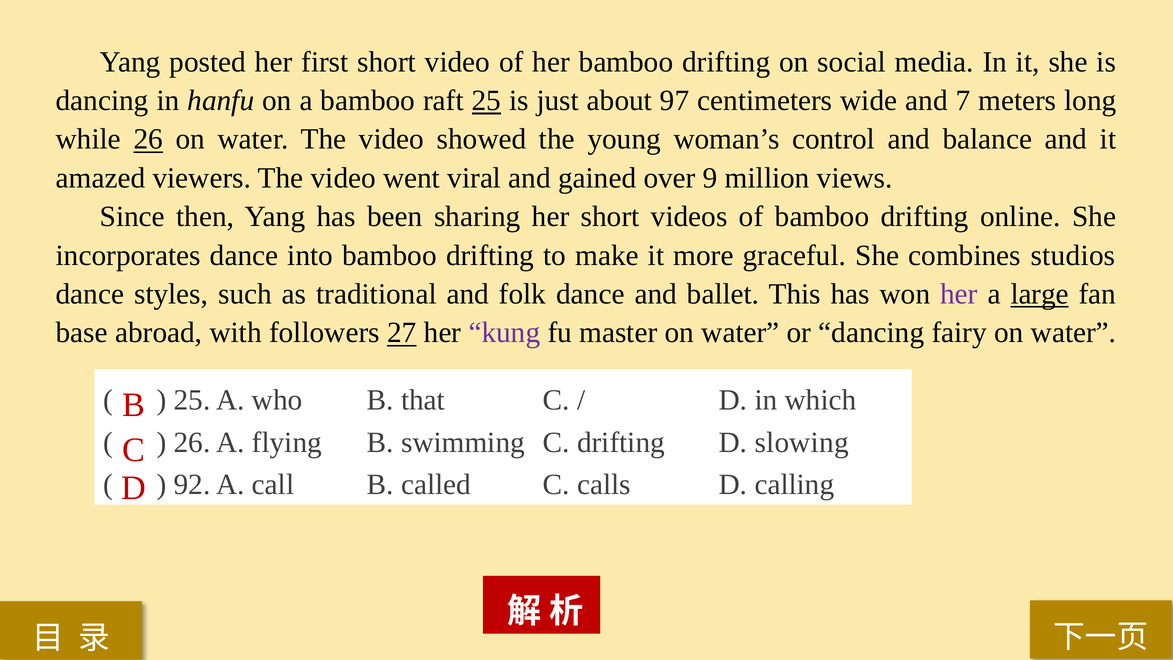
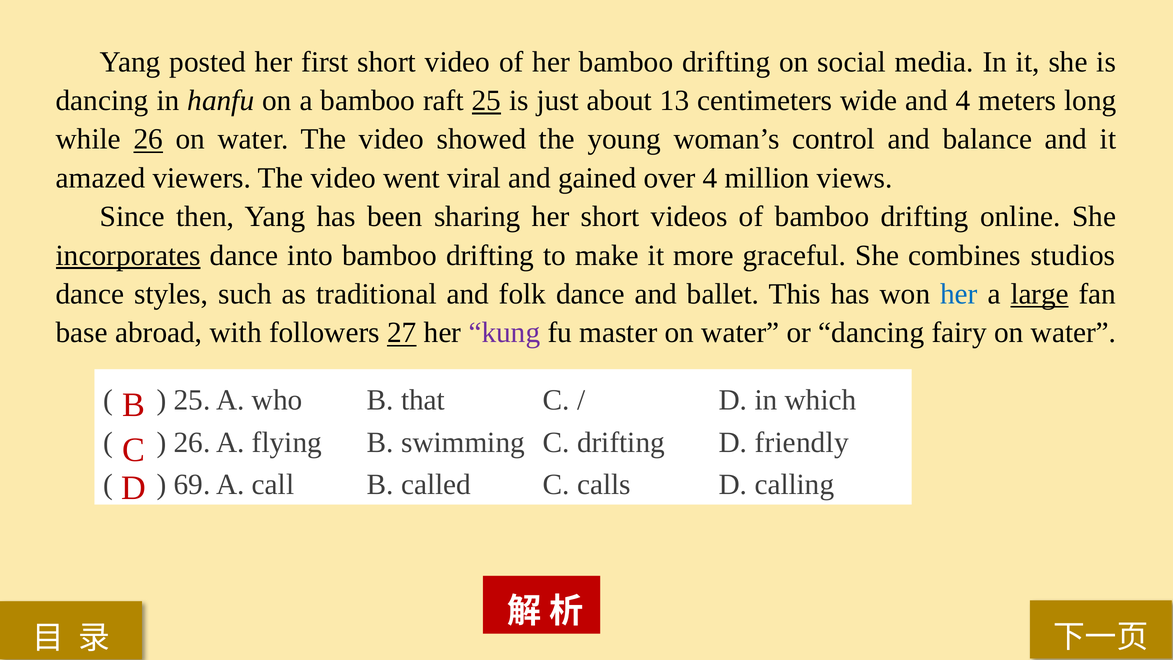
97: 97 -> 13 (675, 101)
and 7: 7 -> 4 (963, 101)
over 9: 9 -> 4 (710, 178)
incorporates underline: none -> present (128, 255)
her colour: purple -> blue (959, 294)
slowing: slowing -> friendly (802, 442)
92: 92 -> 69 (192, 485)
